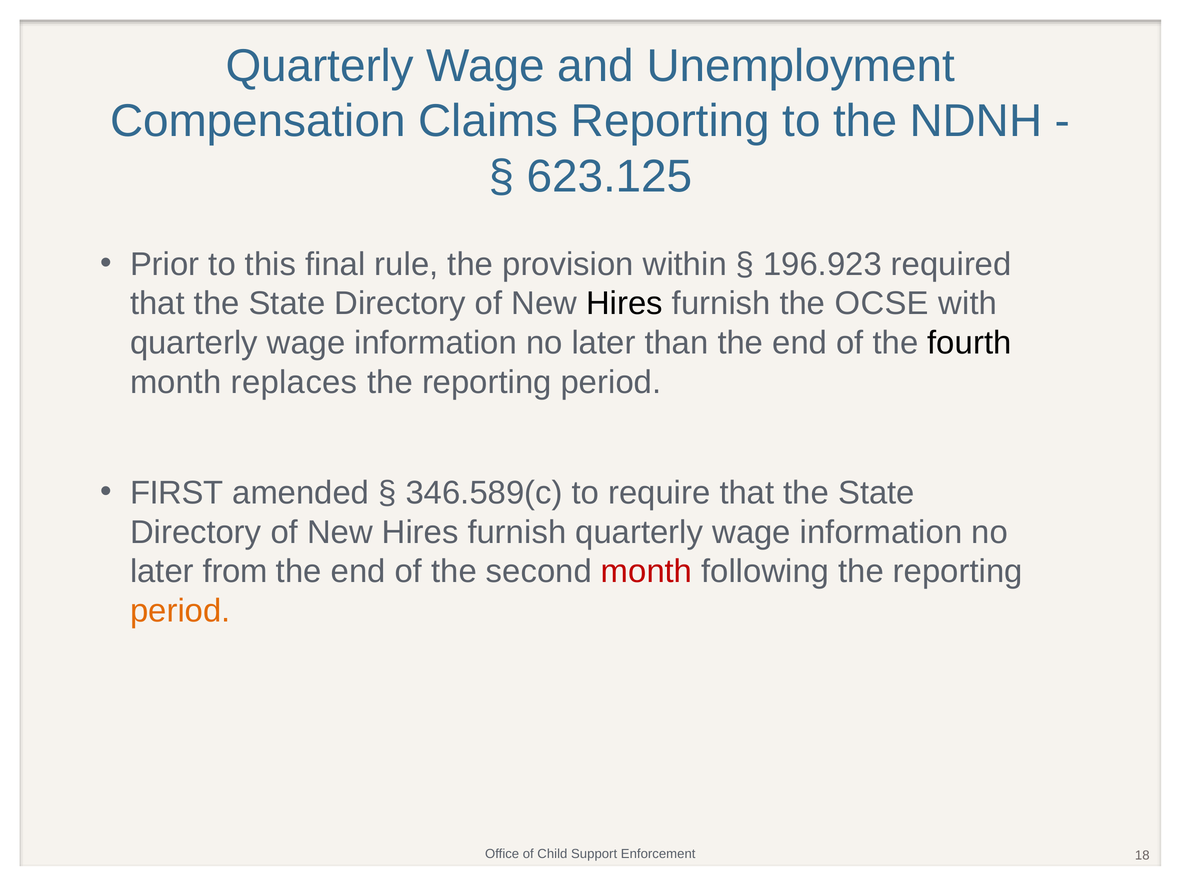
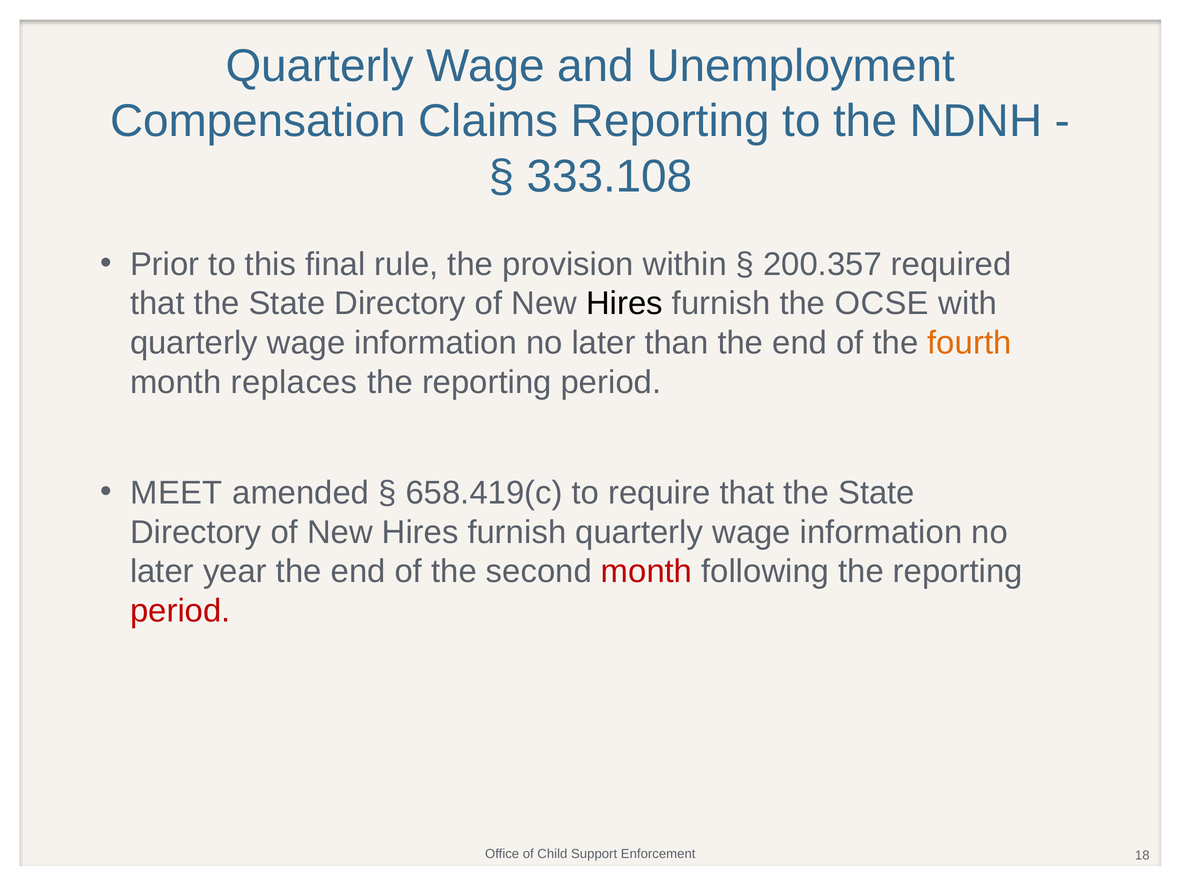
623.125: 623.125 -> 333.108 (609, 176)
196.923: 196.923 -> 200.357 (823, 264)
fourth colour: black -> orange (969, 343)
FIRST: FIRST -> MEET (176, 493)
346.589(c: 346.589(c -> 658.419(c (484, 493)
from: from -> year (235, 571)
period colour: orange -> red (180, 611)
